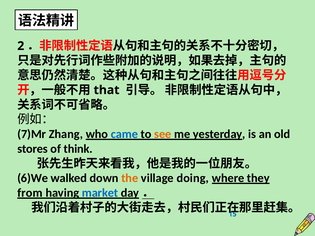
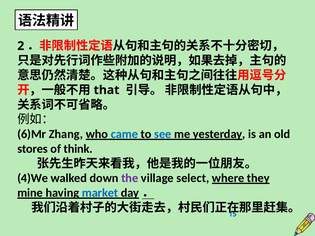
7)Mr: 7)Mr -> 6)Mr (32, 134)
see colour: orange -> blue (163, 134)
6)We: 6)We -> 4)We (33, 178)
the colour: orange -> purple (130, 178)
doing: doing -> select (193, 178)
from: from -> mine (30, 193)
